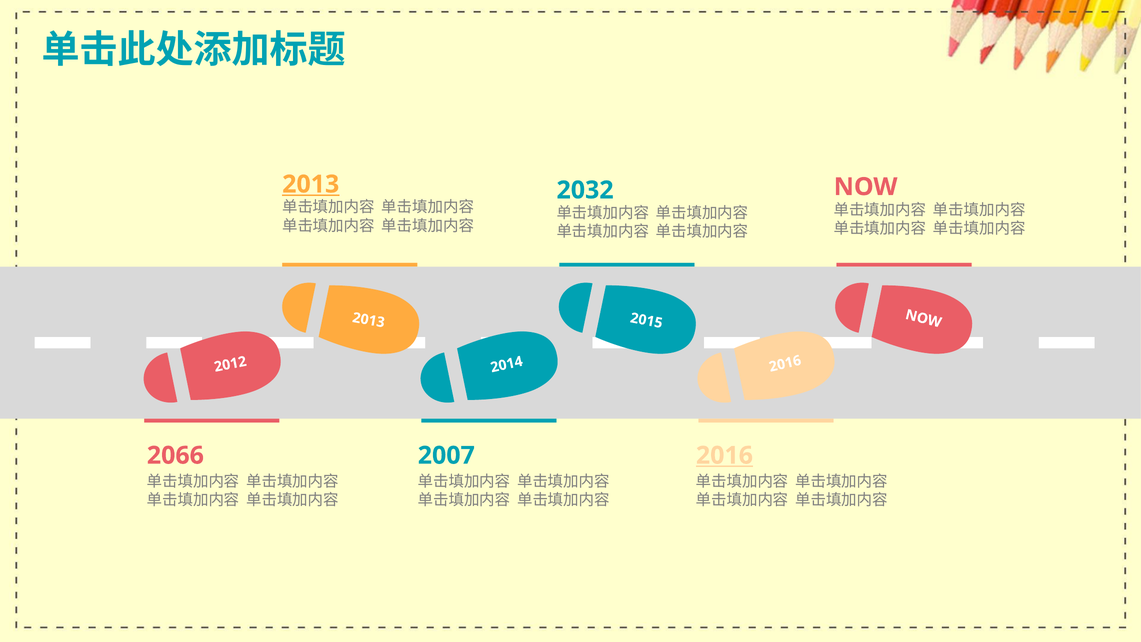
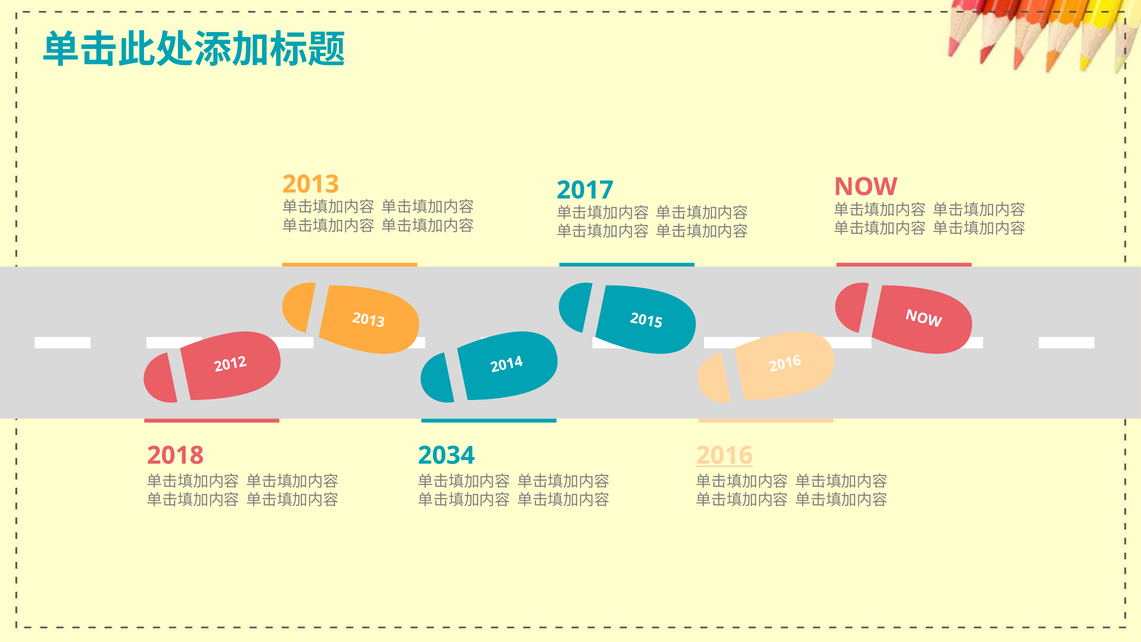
2013 underline: present -> none (311, 184)
2032: 2032 -> 2017 (585, 190)
2066: 2066 -> 2018 (175, 455)
2007: 2007 -> 2034 (446, 455)
